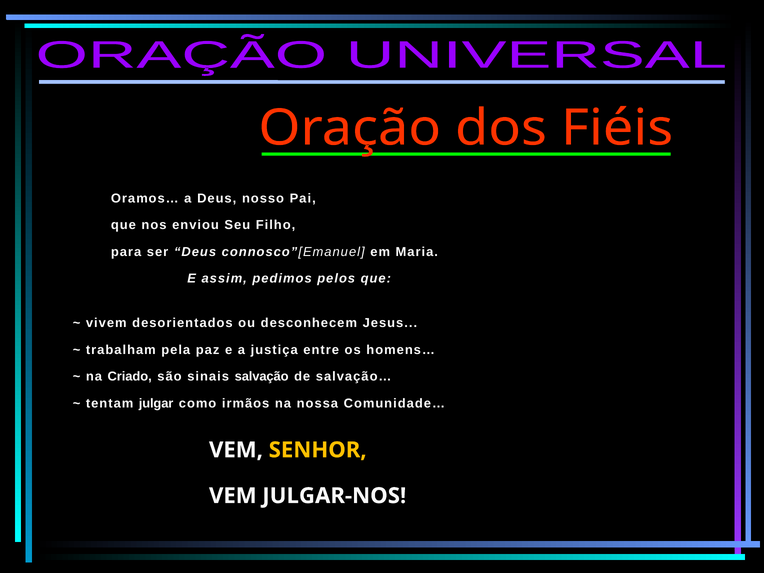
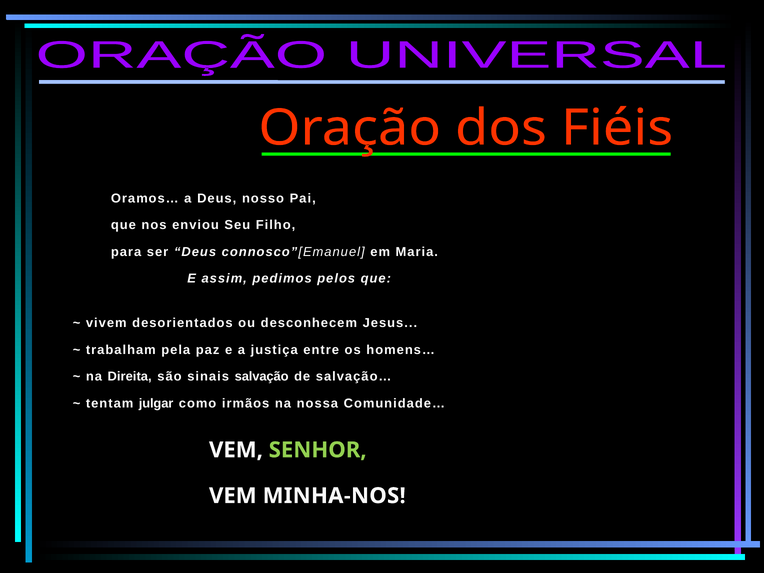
Criado: Criado -> Direita (130, 377)
SENHOR colour: yellow -> light green (318, 450)
JULGAR-NOS: JULGAR-NOS -> MINHA-NOS (334, 496)
